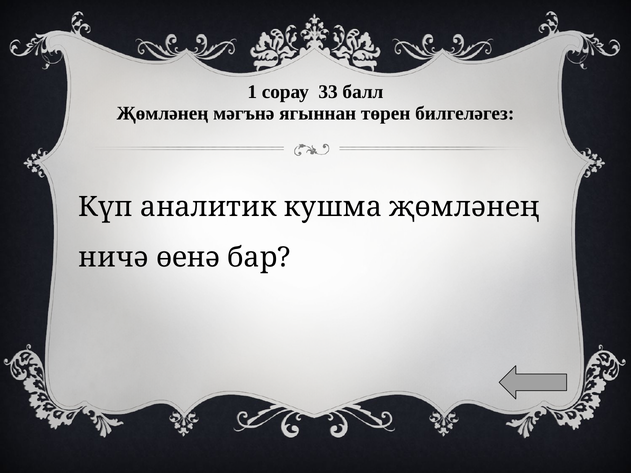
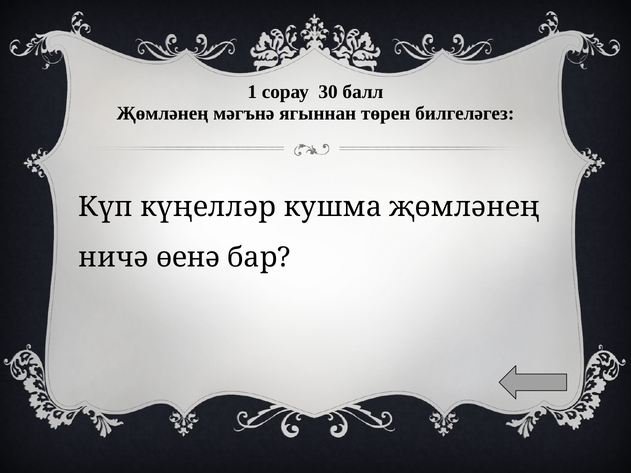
33: 33 -> 30 (328, 92)
аналитик: аналитик -> күңелләр (208, 207)
